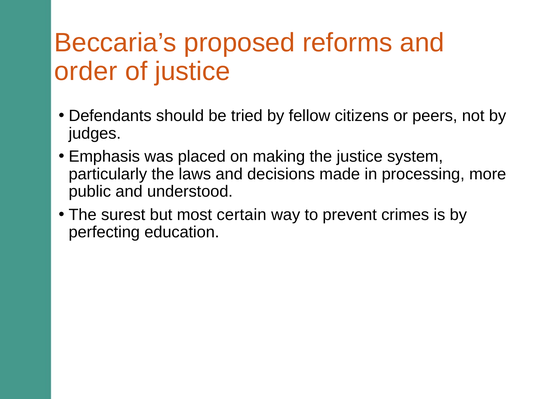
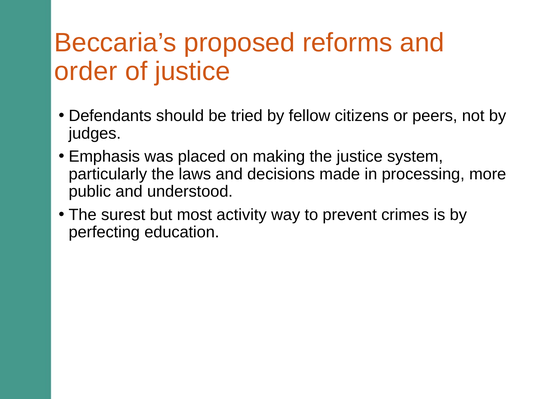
certain: certain -> activity (242, 215)
